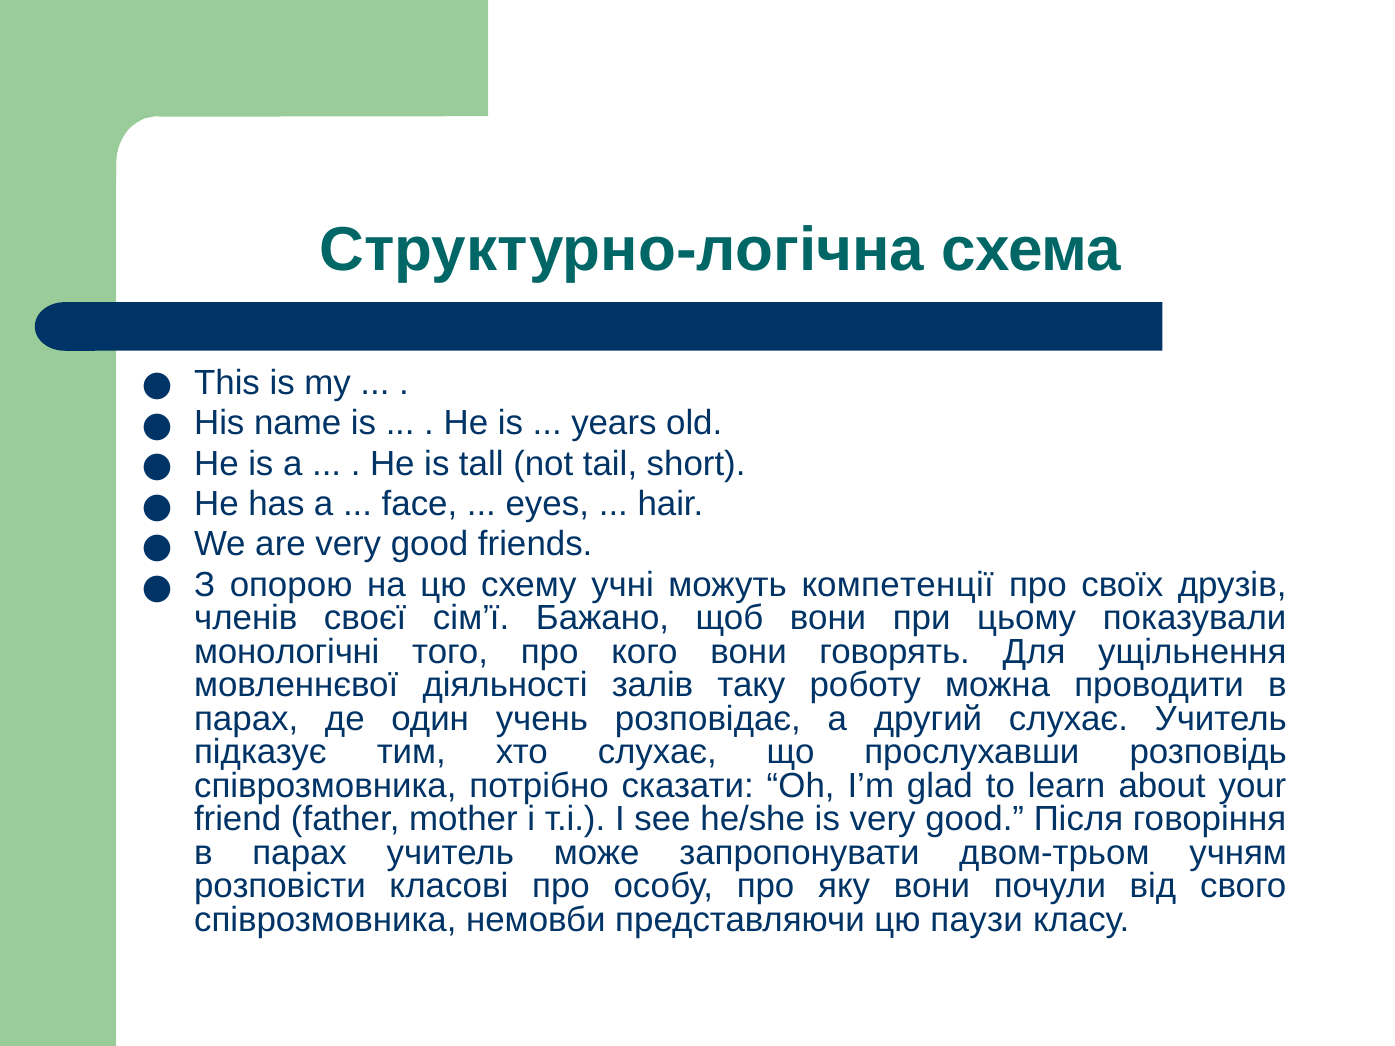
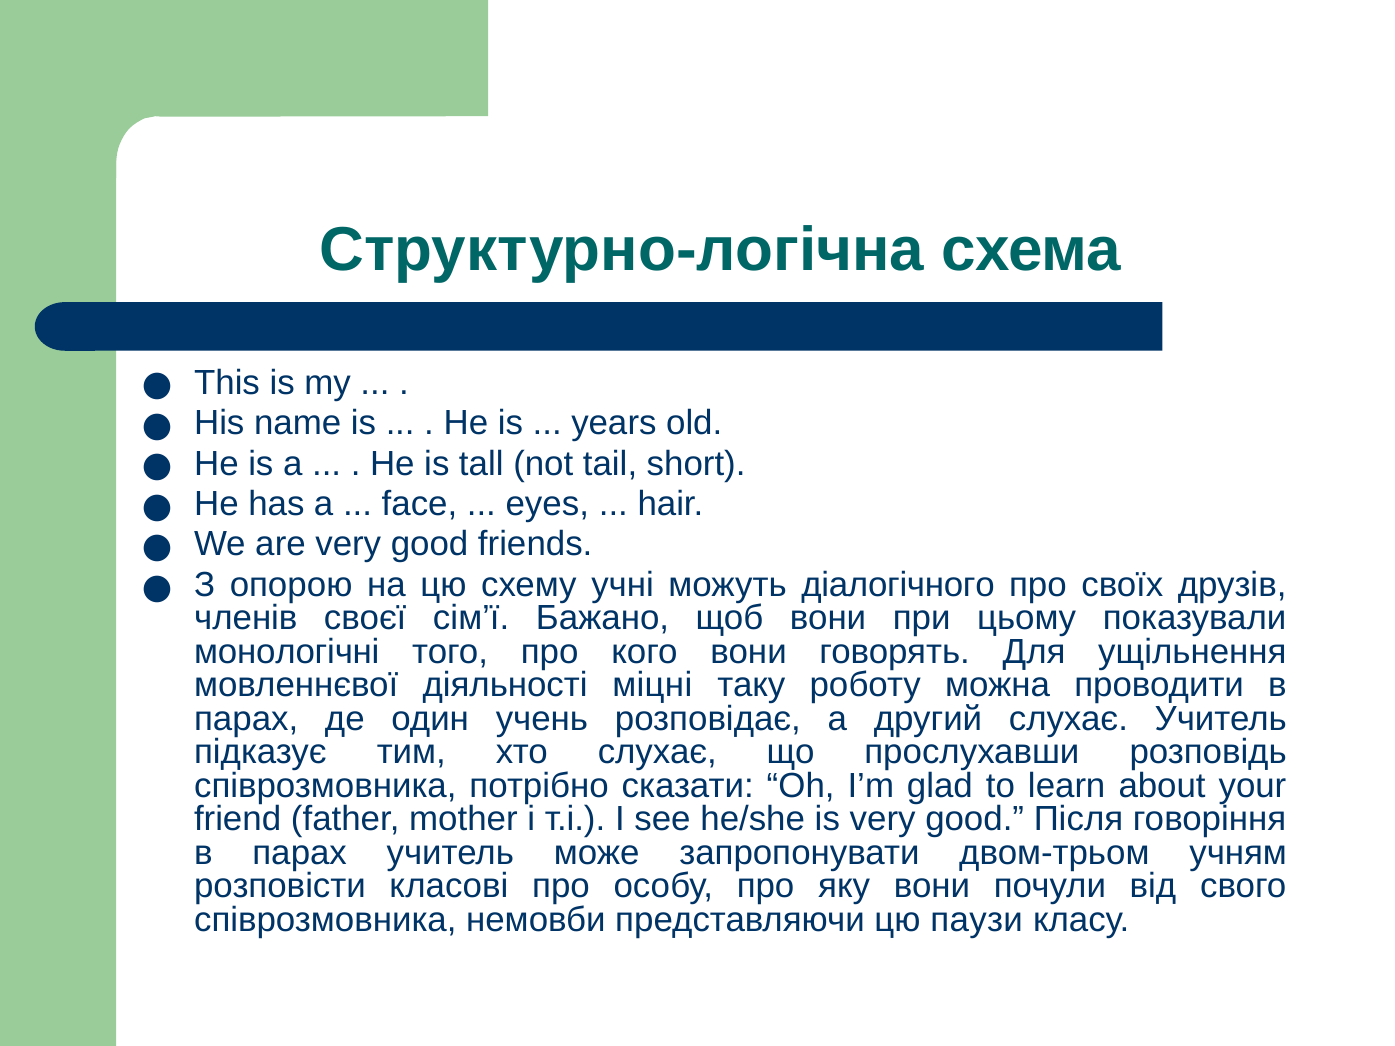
компетенції: компетенції -> діалогічного (898, 585)
залів: залів -> міцні (652, 686)
